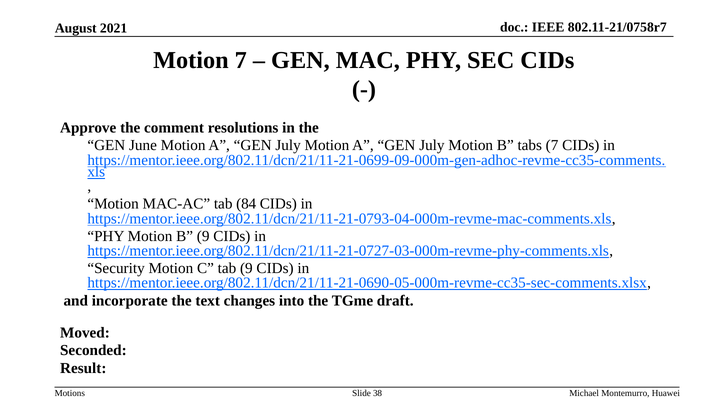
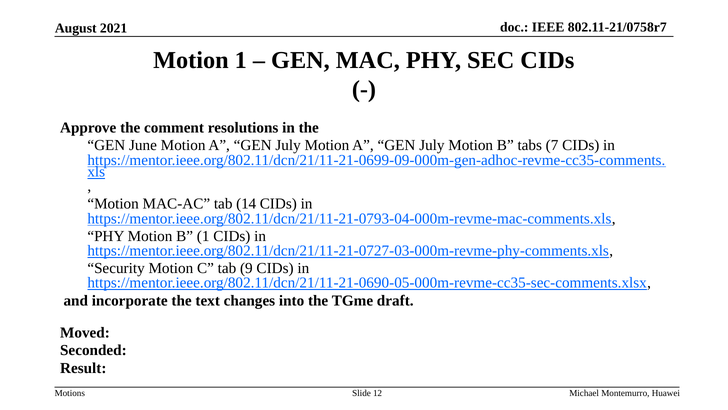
Motion 7: 7 -> 1 (241, 60)
84: 84 -> 14 (246, 204)
B 9: 9 -> 1 (203, 236)
38: 38 -> 12 (378, 393)
